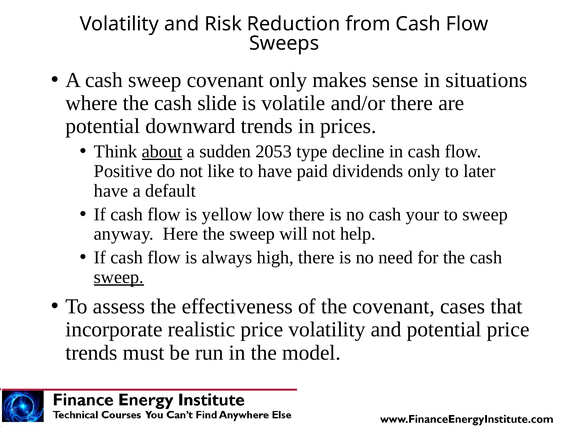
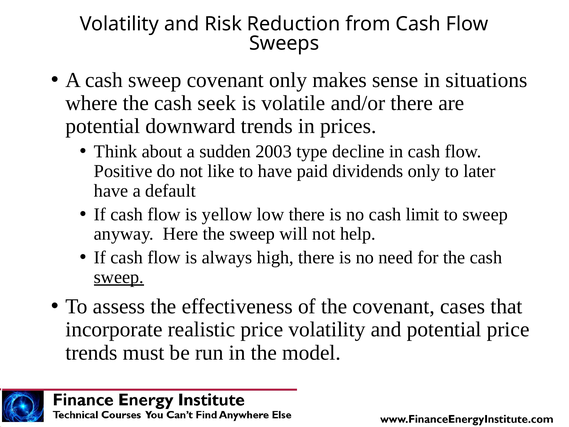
slide: slide -> seek (217, 103)
about underline: present -> none (162, 151)
2053: 2053 -> 2003 (274, 151)
your: your -> limit (423, 214)
